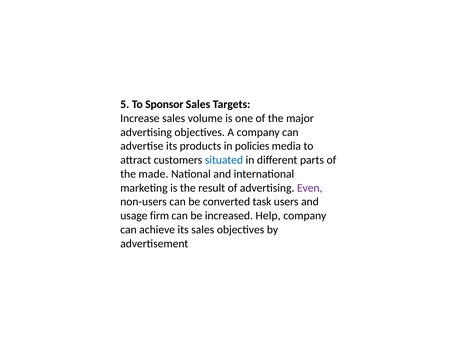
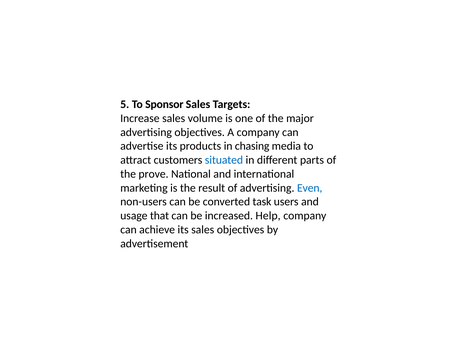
policies: policies -> chasing (252, 146)
made: made -> prove (154, 174)
Even colour: purple -> blue (310, 188)
firm: firm -> that (160, 215)
